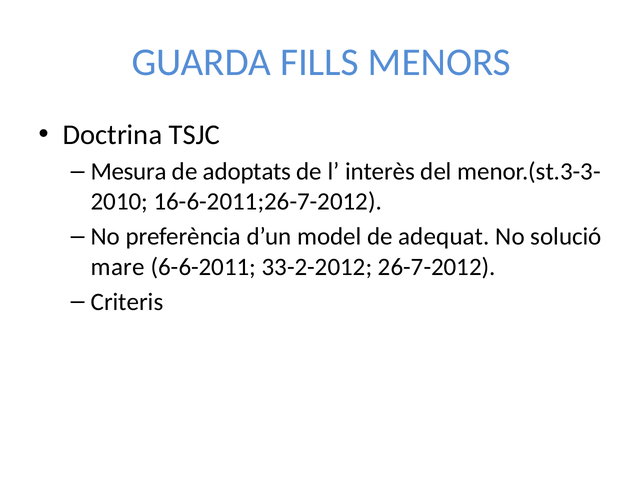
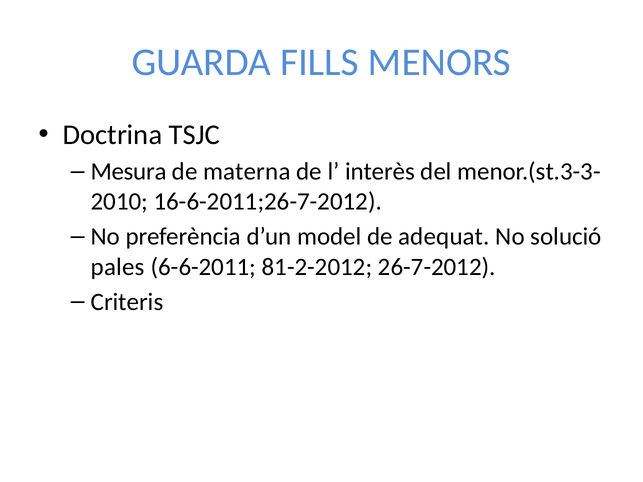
adoptats: adoptats -> materna (247, 172)
mare: mare -> pales (118, 267)
33-2-2012: 33-2-2012 -> 81-2-2012 (317, 267)
